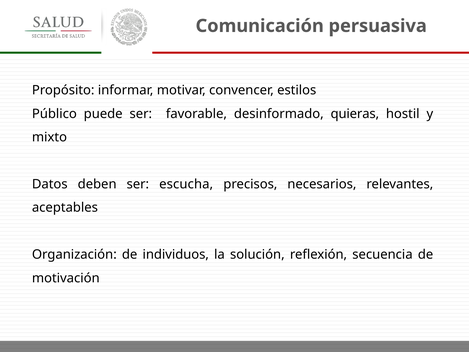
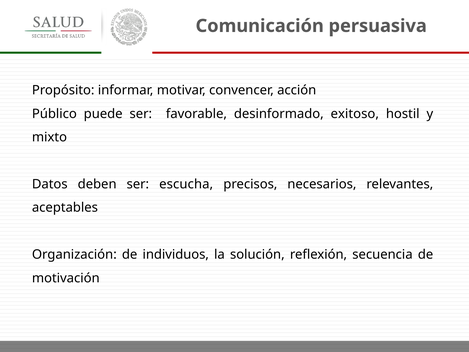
estilos: estilos -> acción (297, 90)
quieras: quieras -> exitoso (355, 114)
